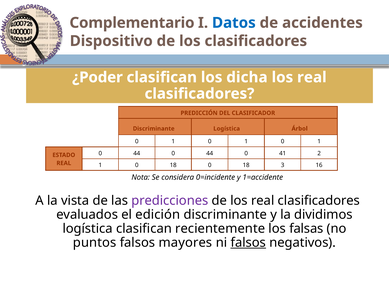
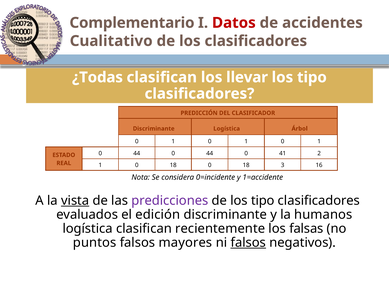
Datos colour: blue -> red (234, 23)
Dispositivo: Dispositivo -> Cualitativo (111, 41)
¿Poder: ¿Poder -> ¿Todas (97, 77)
dicha: dicha -> llevar (247, 77)
real: real -> tipo (312, 77)
vista underline: none -> present (75, 200)
de los real: real -> tipo (263, 200)
dividimos: dividimos -> humanos (323, 214)
